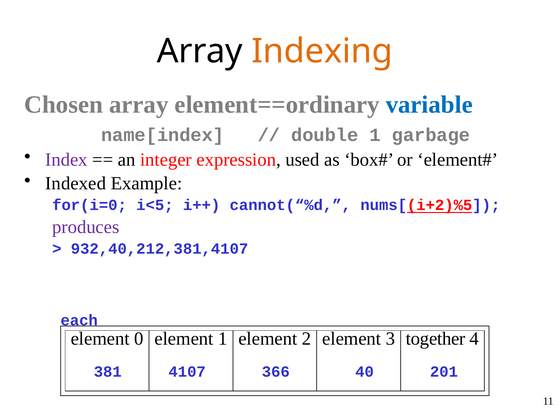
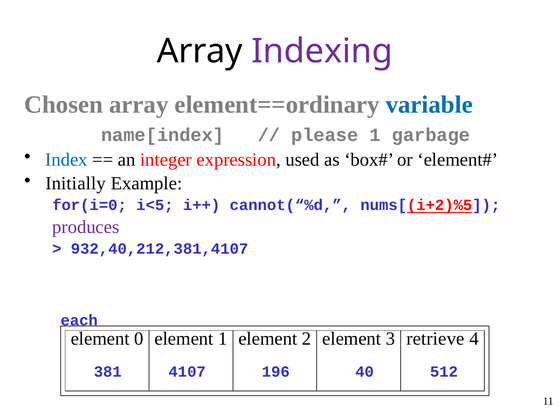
Indexing colour: orange -> purple (322, 51)
double: double -> please (325, 135)
Index colour: purple -> blue (66, 160)
Indexed: Indexed -> Initially (76, 184)
together: together -> retrieve (435, 339)
366: 366 -> 196 (276, 372)
201: 201 -> 512 (444, 372)
